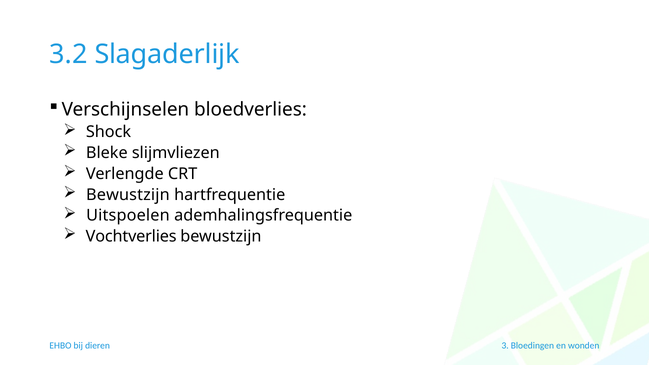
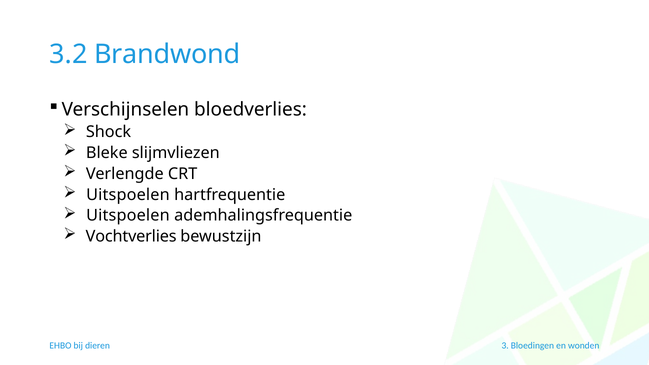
Slagaderlijk: Slagaderlijk -> Brandwond (167, 55)
Bewustzijn: Bewustzijn -> Uitspoelen (128, 195)
